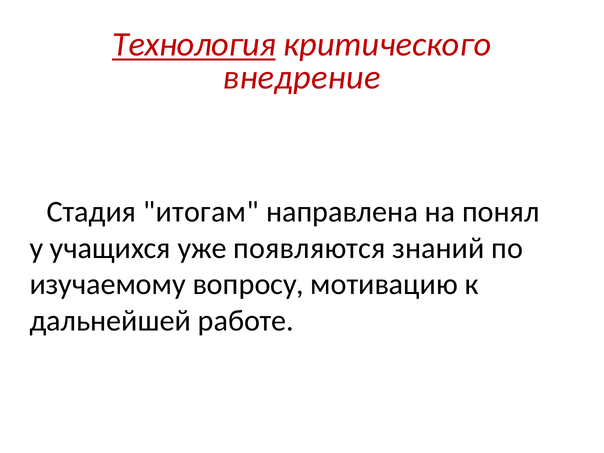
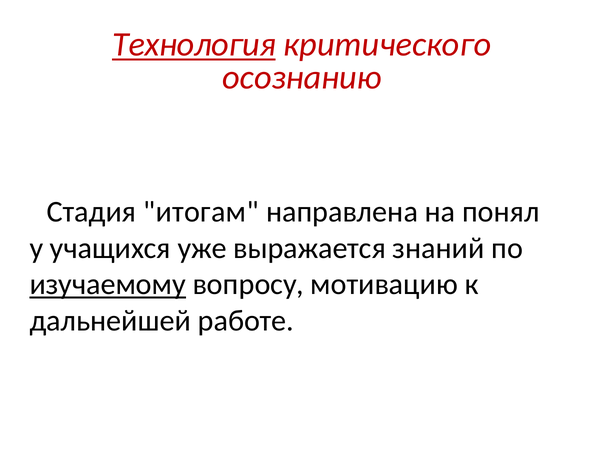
внедрение: внедрение -> осознанию (302, 78)
появляются: появляются -> выражается (310, 248)
изучаемому underline: none -> present (108, 284)
